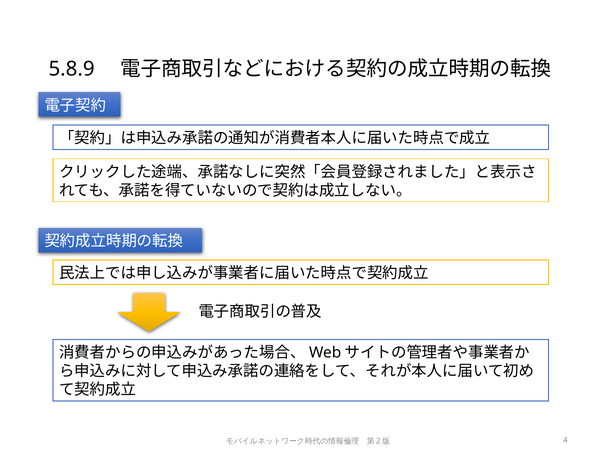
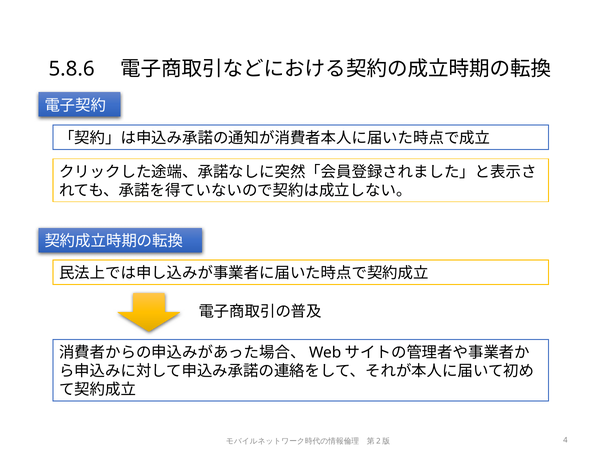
5.8.9: 5.8.9 -> 5.8.6 (72, 69)
